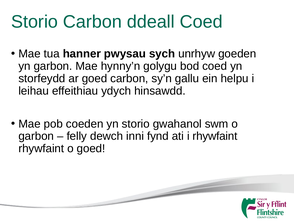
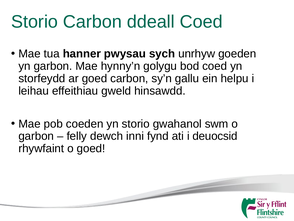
ydych: ydych -> gweld (116, 91)
i rhywfaint: rhywfaint -> deuocsid (215, 136)
